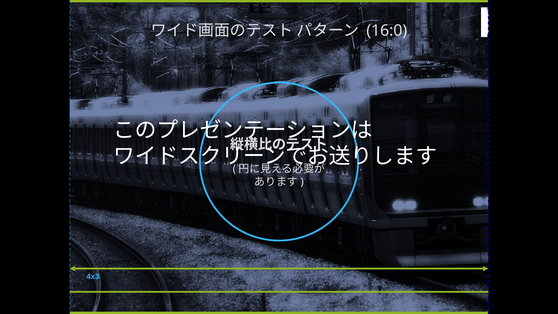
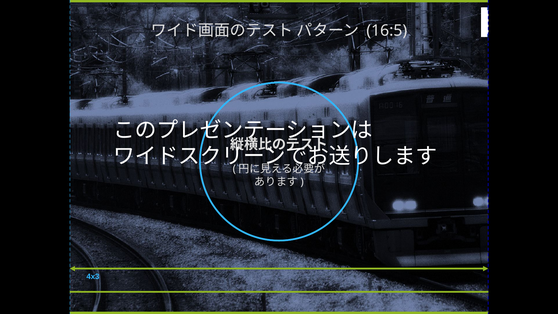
16:0: 16:0 -> 16:5 (387, 31)
